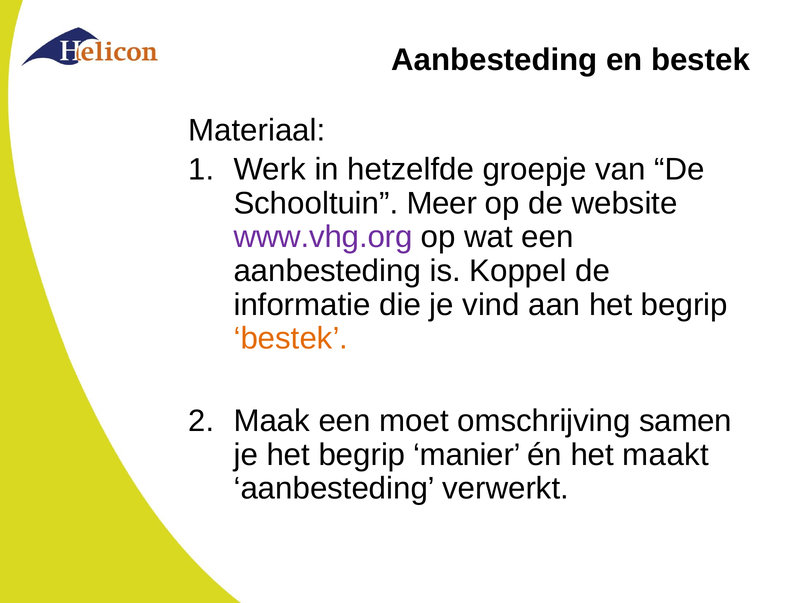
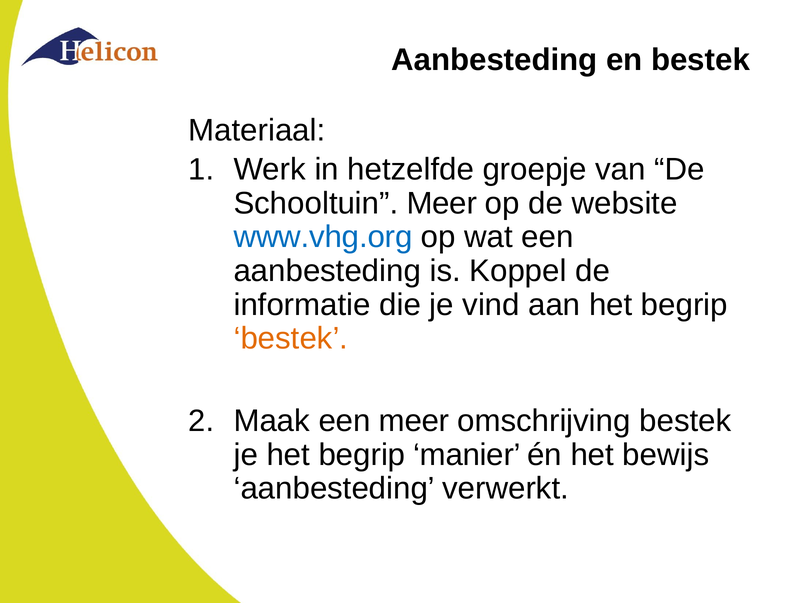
www.vhg.org colour: purple -> blue (323, 237)
een moet: moet -> meer (414, 421)
omschrijving samen: samen -> bestek (685, 421)
maakt: maakt -> bewijs (666, 455)
